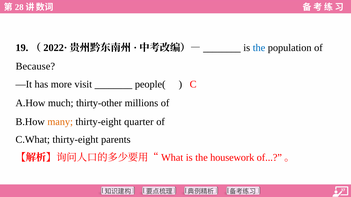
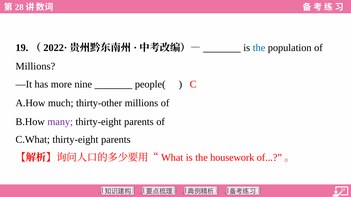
Because: Because -> Millions (35, 66)
visit: visit -> nine (83, 84)
many colour: orange -> purple (60, 122)
quarter: quarter -> parents (139, 122)
